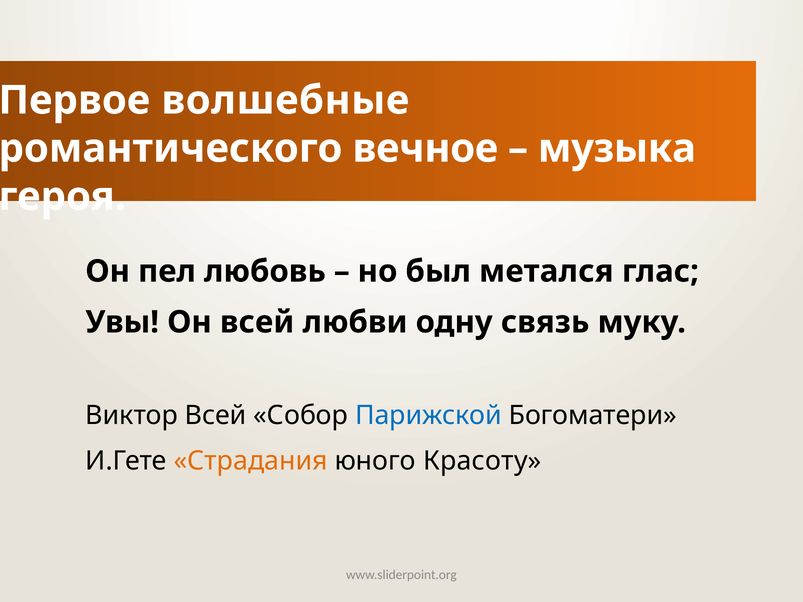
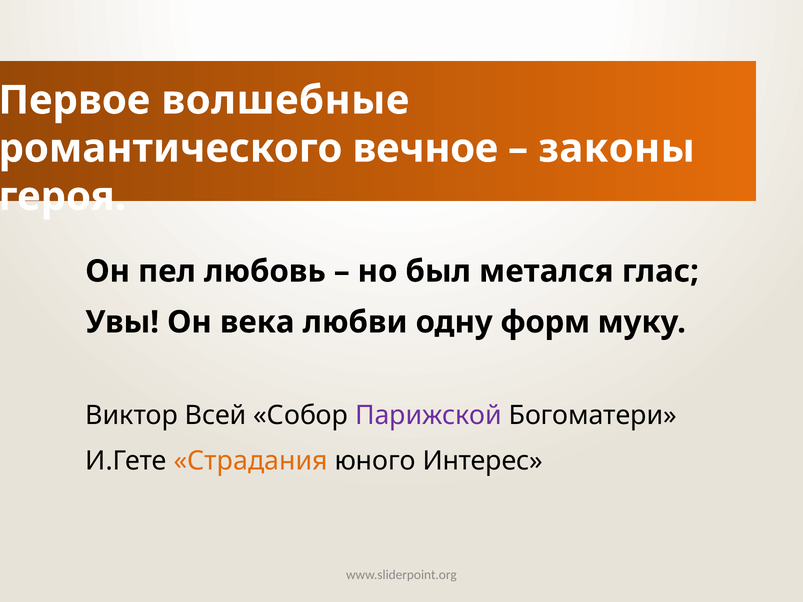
музыка: музыка -> законы (617, 149)
Он всей: всей -> века (257, 322)
связь: связь -> форм (545, 322)
Парижской colour: blue -> purple (428, 416)
Красоту: Красоту -> Интерес (483, 461)
